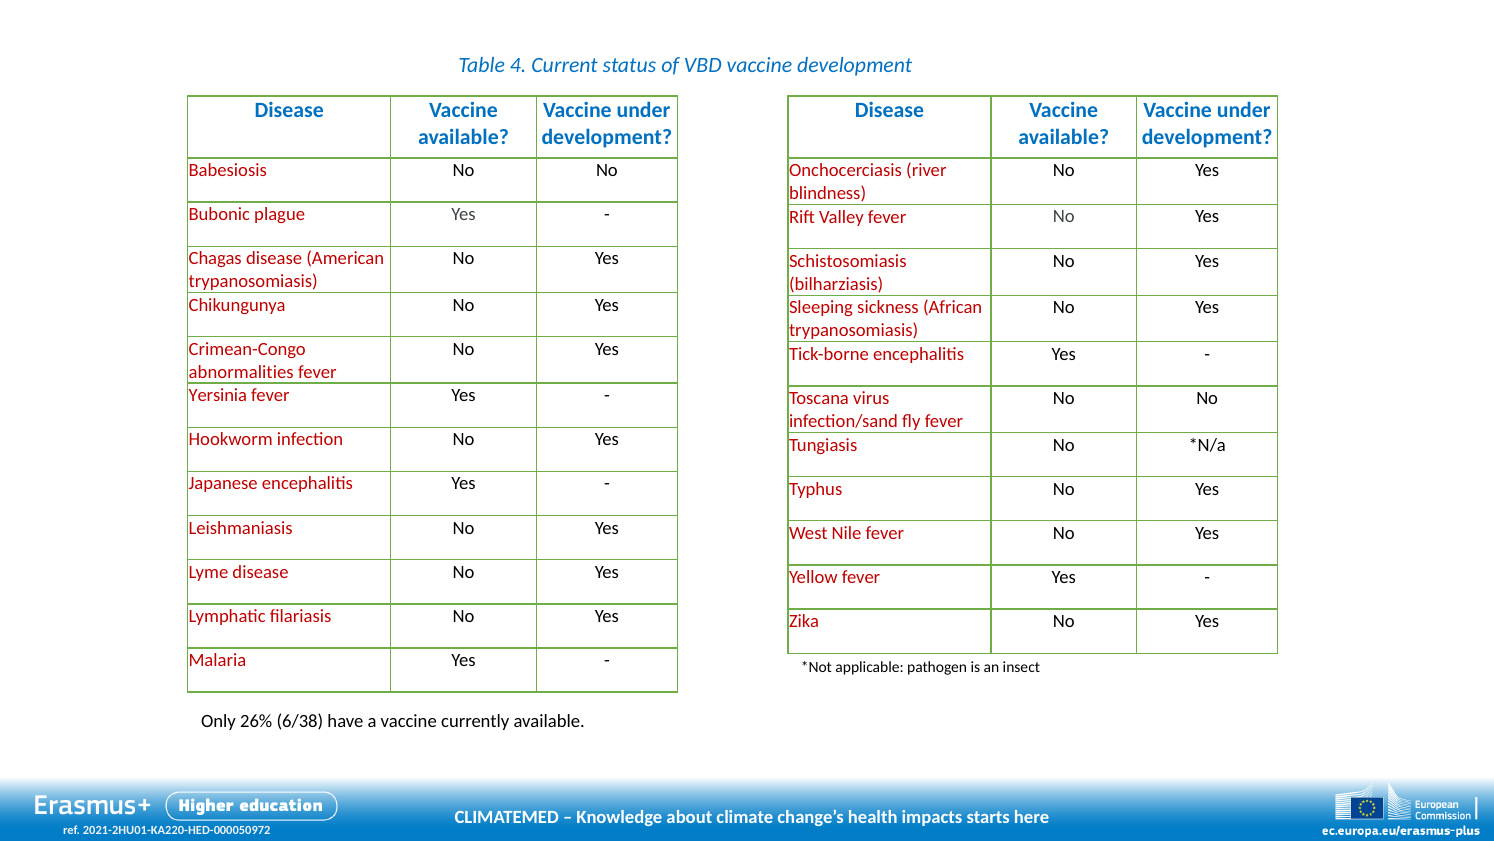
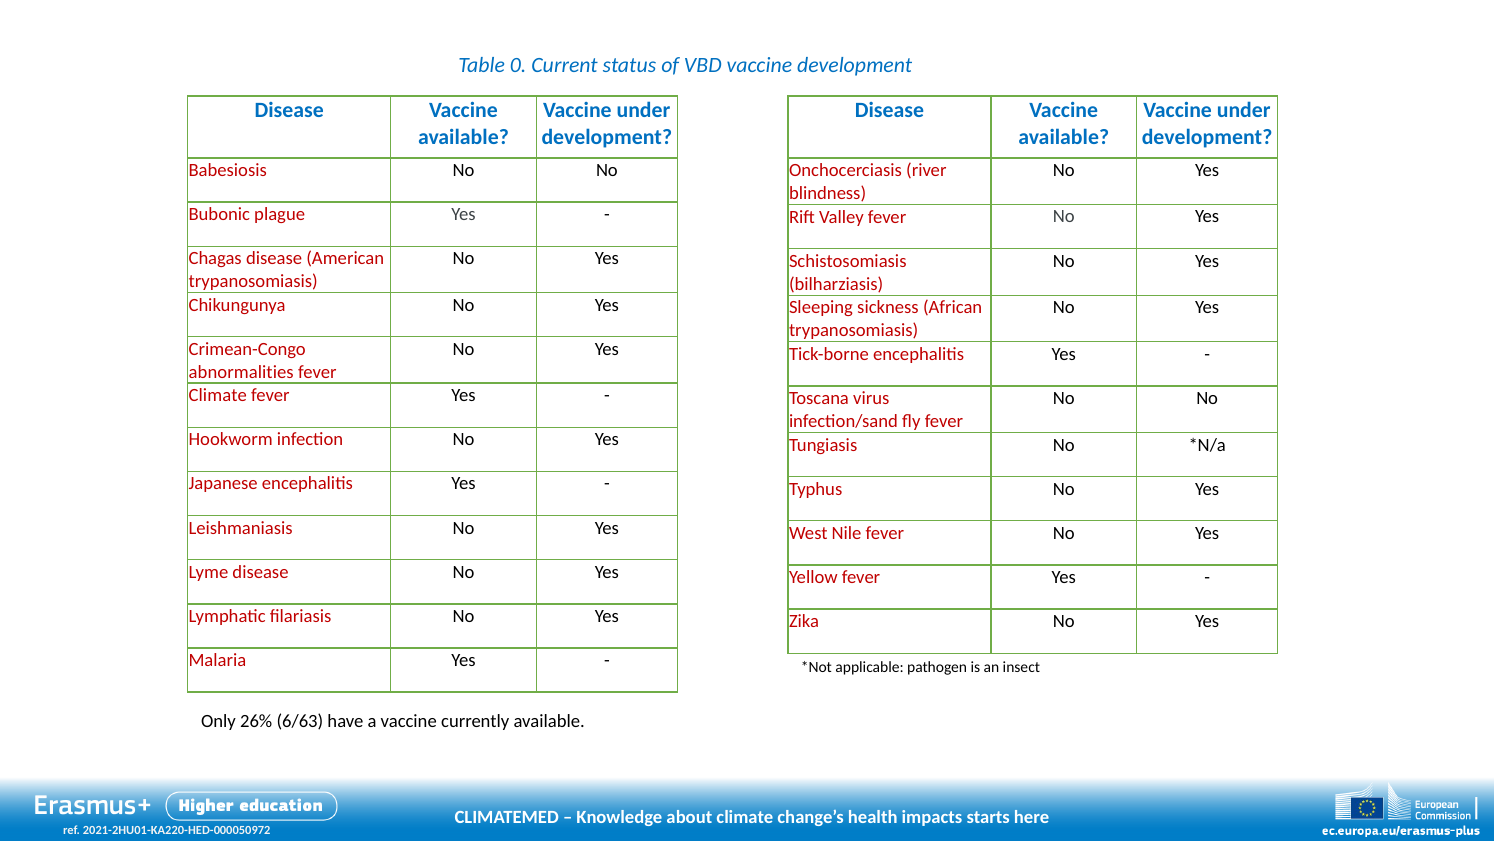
4: 4 -> 0 (518, 65)
Yersinia: Yersinia -> Climate (218, 395)
6/38: 6/38 -> 6/63 (300, 721)
